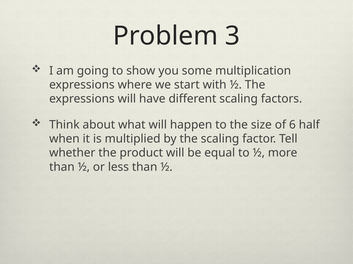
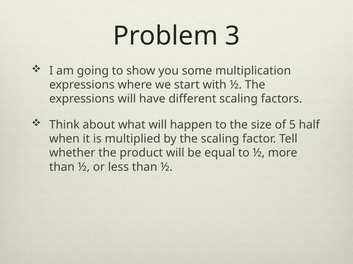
6: 6 -> 5 (292, 125)
